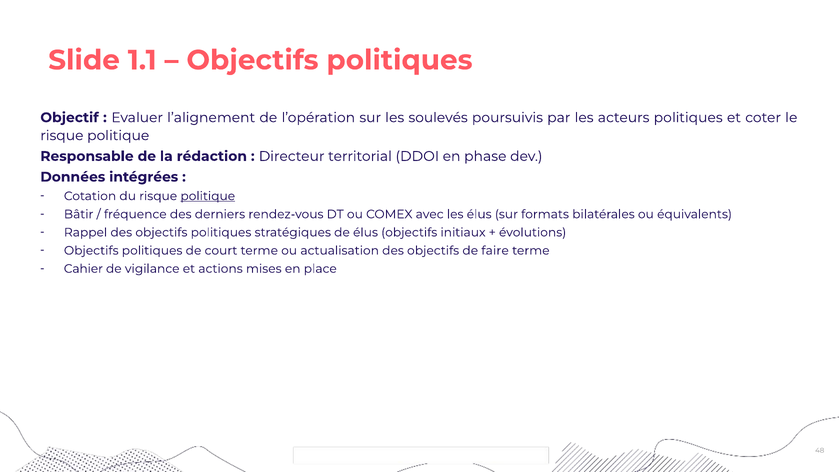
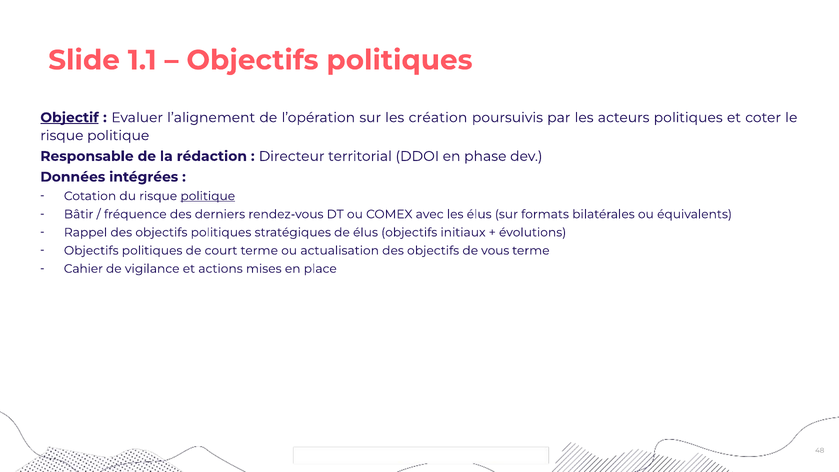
Objectif underline: none -> present (69, 118)
soulevés: soulevés -> création (438, 118)
faire: faire -> vous (495, 251)
